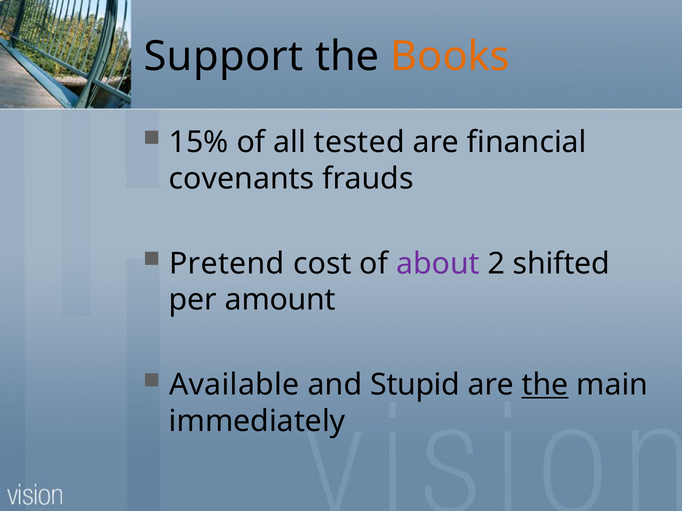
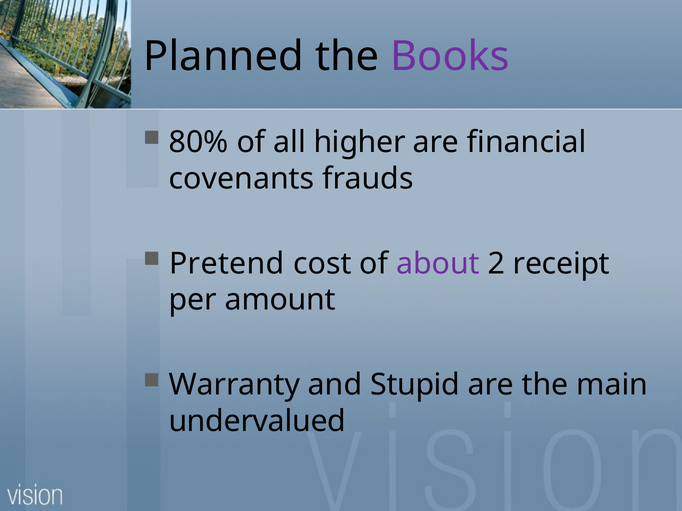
Support: Support -> Planned (224, 57)
Books colour: orange -> purple (450, 57)
15%: 15% -> 80% (199, 143)
tested: tested -> higher (360, 143)
shifted: shifted -> receipt (561, 264)
Available: Available -> Warranty (235, 385)
the underline: present -> none (545, 385)
immediately: immediately -> undervalued (257, 422)
